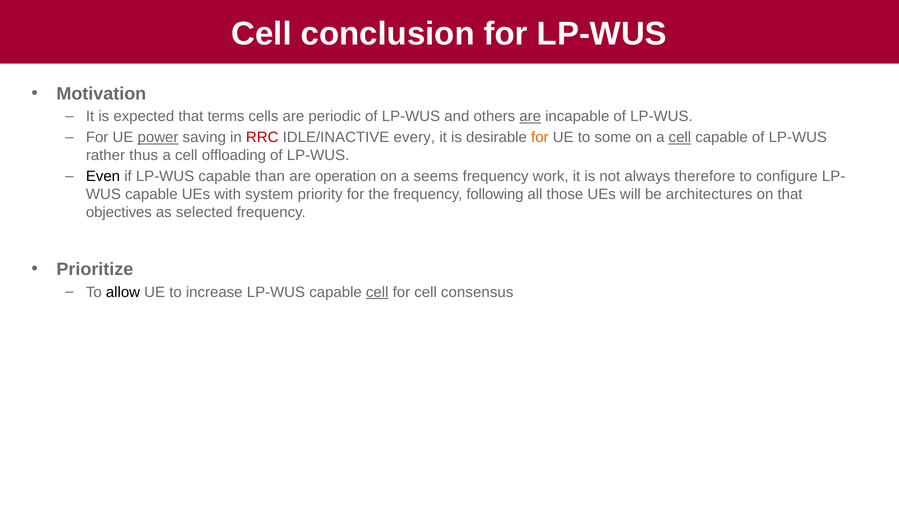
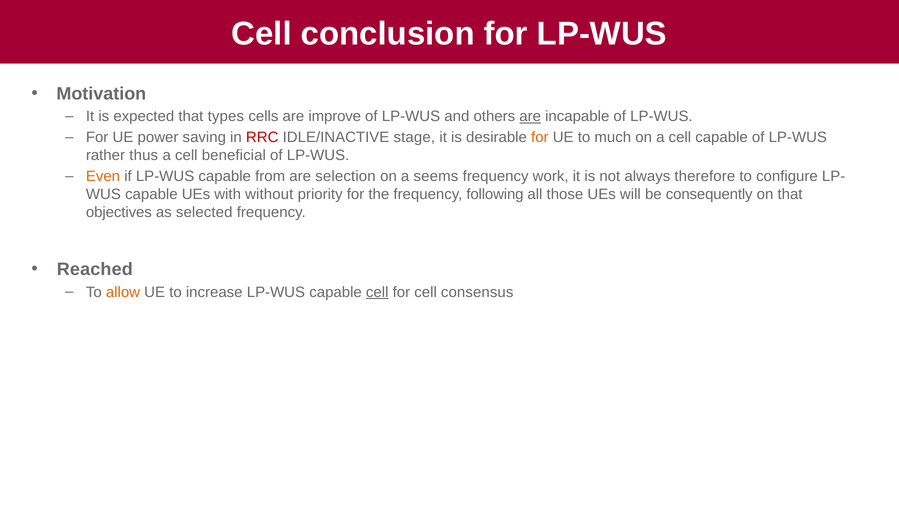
terms: terms -> types (226, 117)
periodic: periodic -> improve (335, 117)
power underline: present -> none (158, 138)
every: every -> stage (414, 138)
some: some -> much (613, 138)
cell underline: present -> none (680, 138)
offloading: offloading -> beneficial (234, 156)
Even colour: black -> orange (103, 177)
than: than -> from (270, 177)
operation: operation -> selection (346, 177)
system: system -> without (269, 195)
architectures: architectures -> consequently (709, 195)
Prioritize: Prioritize -> Reached (95, 270)
allow colour: black -> orange (123, 292)
